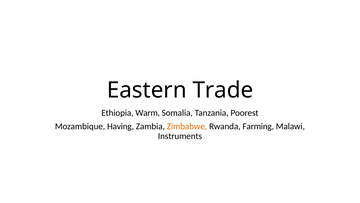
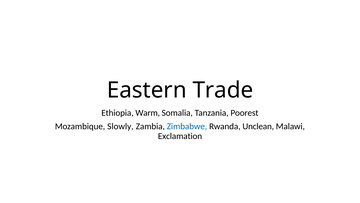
Having: Having -> Slowly (120, 126)
Zimbabwe colour: orange -> blue (187, 126)
Farming: Farming -> Unclean (258, 126)
Instruments: Instruments -> Exclamation (180, 136)
